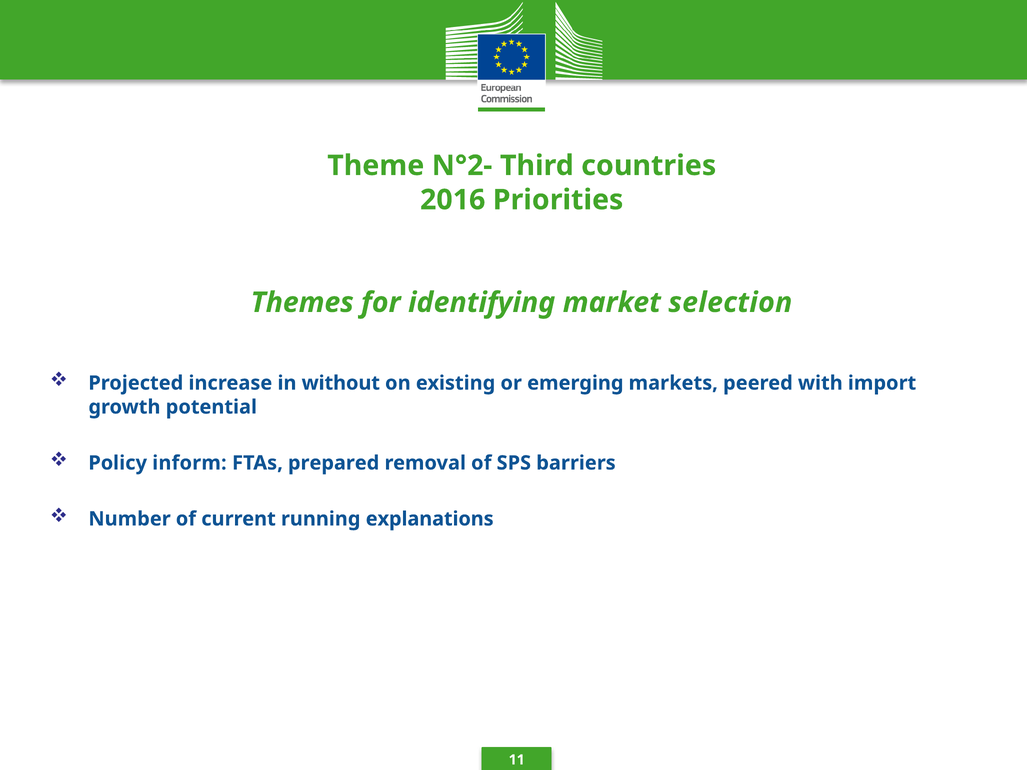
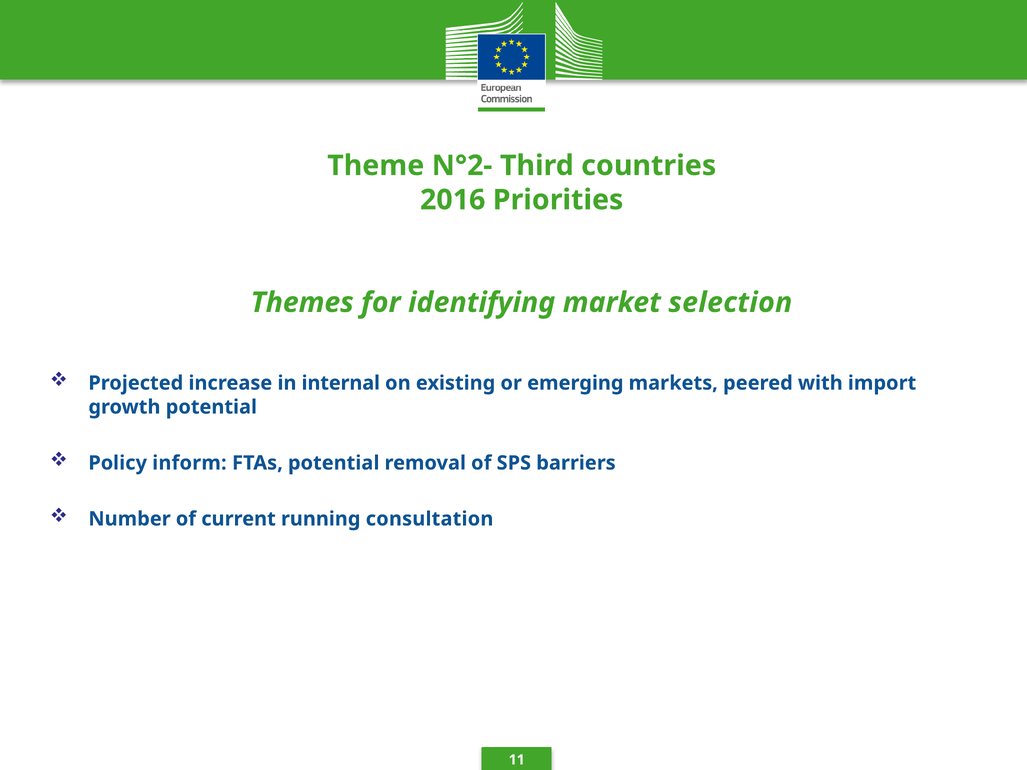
without: without -> internal (341, 383)
FTAs prepared: prepared -> potential (334, 463)
explanations: explanations -> consultation (430, 519)
